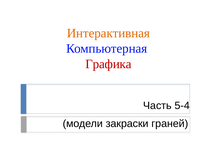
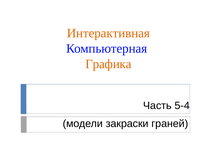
Графика colour: red -> orange (108, 64)
